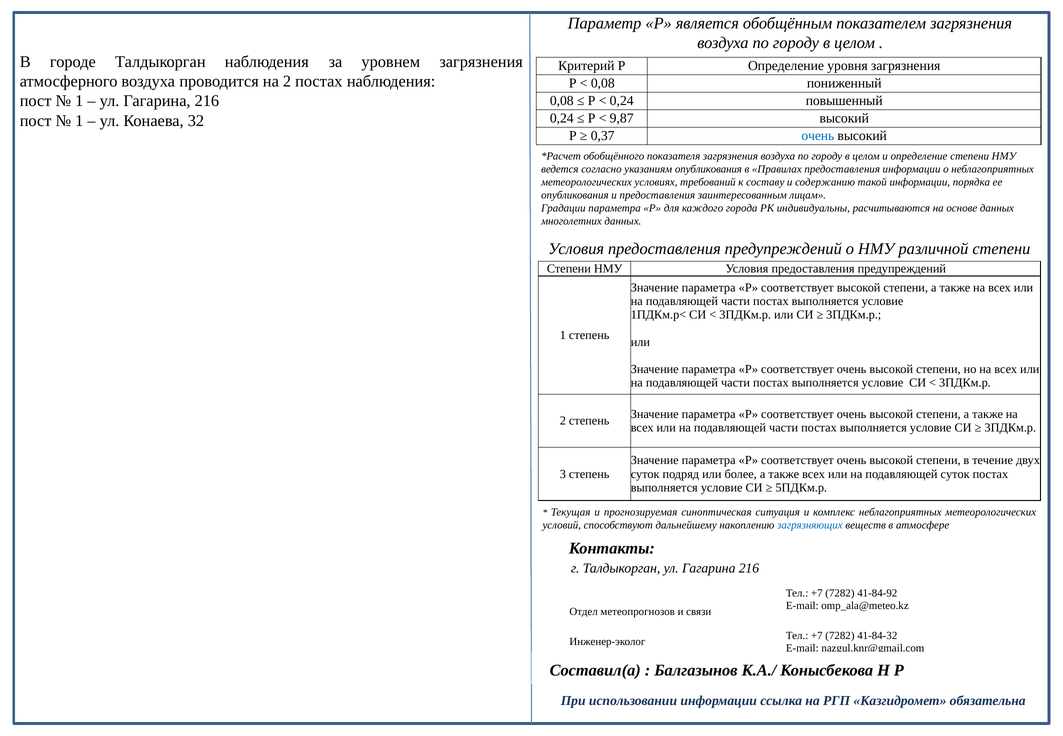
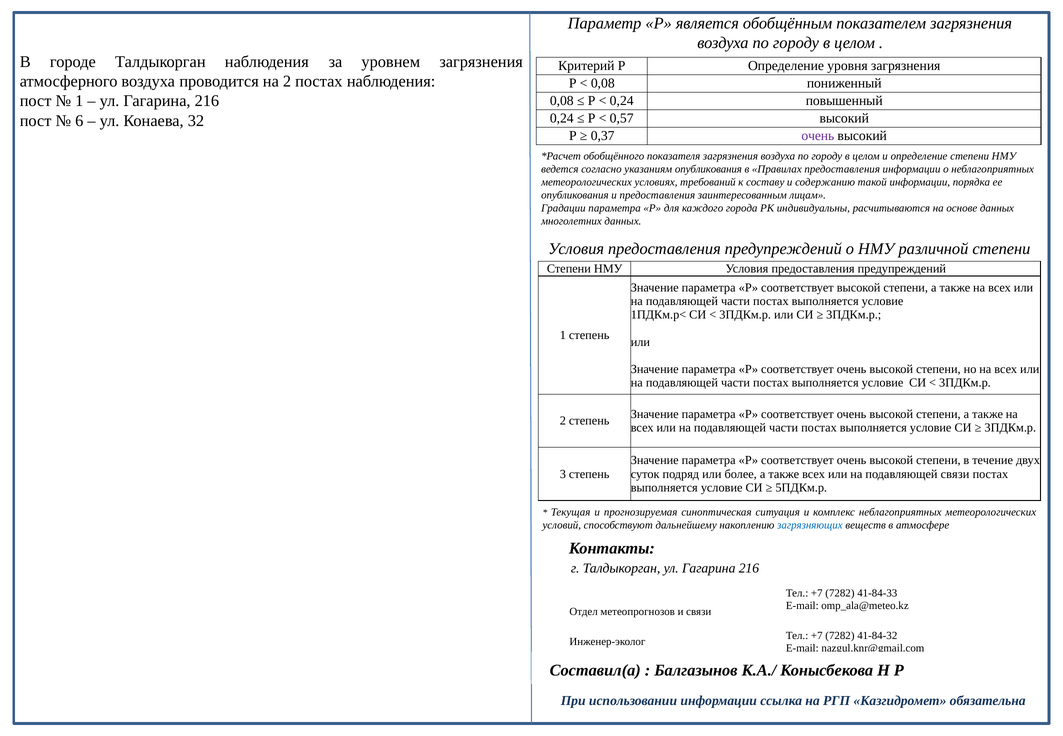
9,87: 9,87 -> 0,57 (622, 118)
1: 1 -> 6 (79, 121)
очень colour: blue -> purple (818, 136)
подавляющей суток: суток -> связи (955, 474)
41-84-92: 41-84-92 -> 41-84-33 (877, 593)
